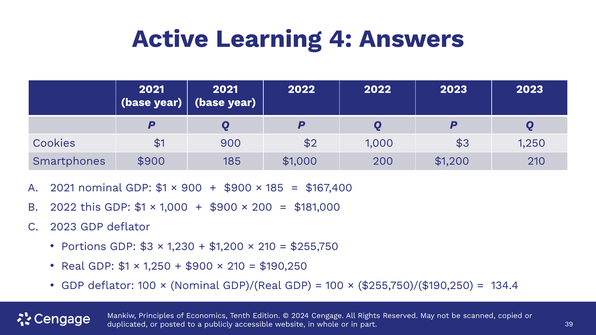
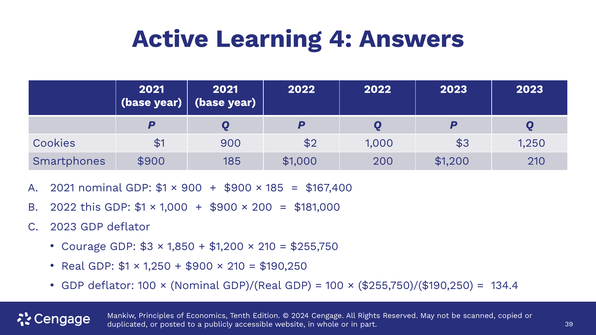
Portions: Portions -> Courage (84, 247)
1,230: 1,230 -> 1,850 (181, 247)
